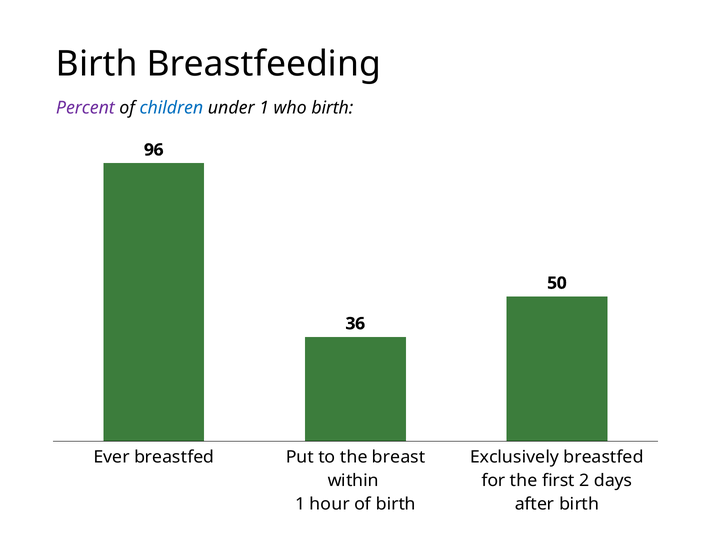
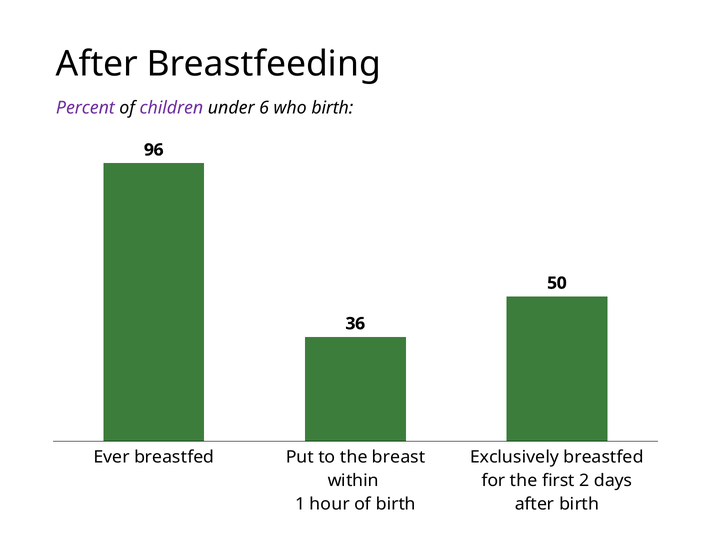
Birth: Birth -> After (97, 64)
children colour: blue -> purple (171, 108)
under 1: 1 -> 6 (264, 108)
